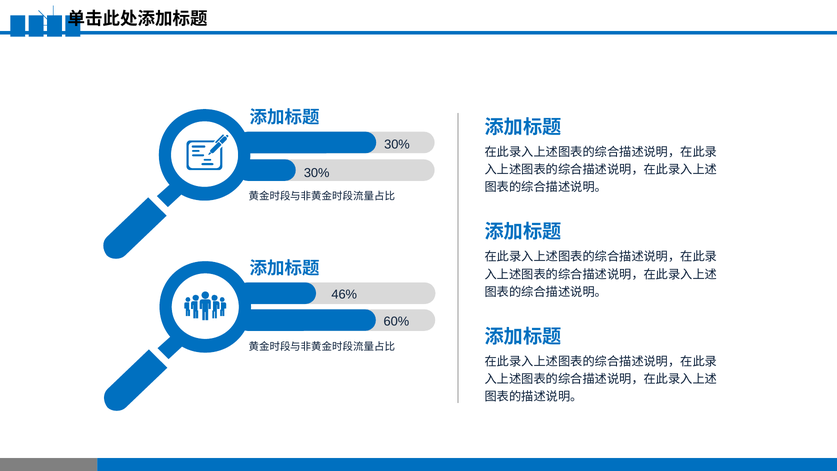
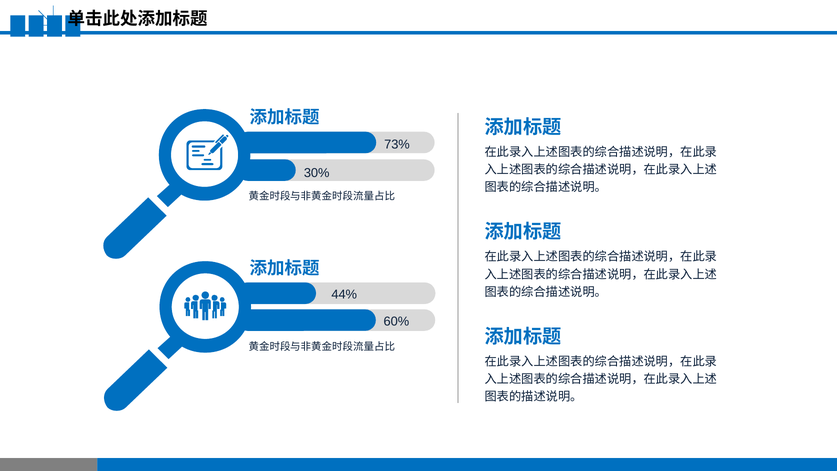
30%: 30% -> 73% (397, 145)
46%: 46% -> 44% (344, 294)
